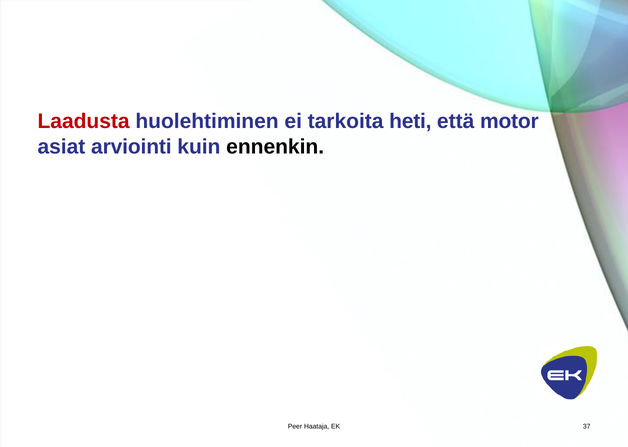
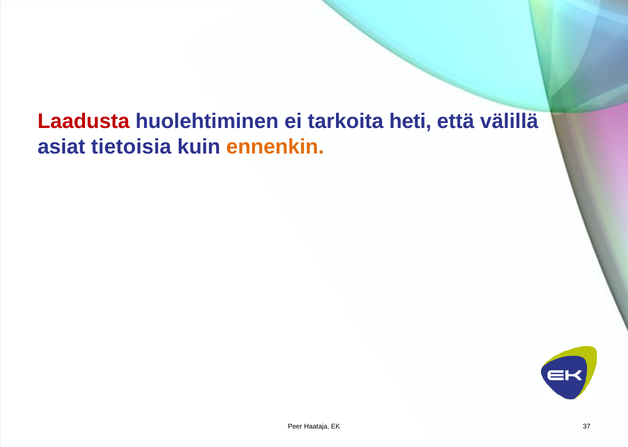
motor: motor -> välillä (509, 121)
arviointi: arviointi -> tietoisia (131, 147)
ennenkin colour: black -> orange (275, 147)
